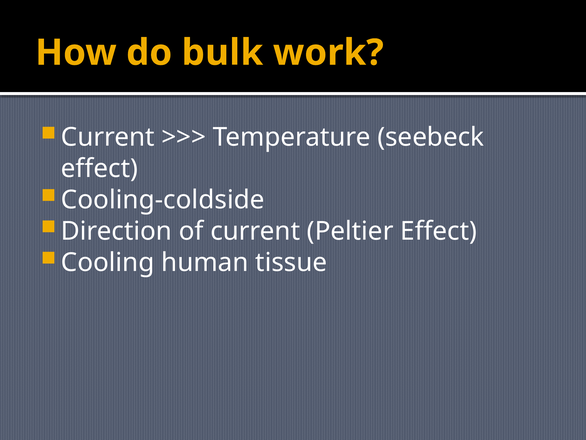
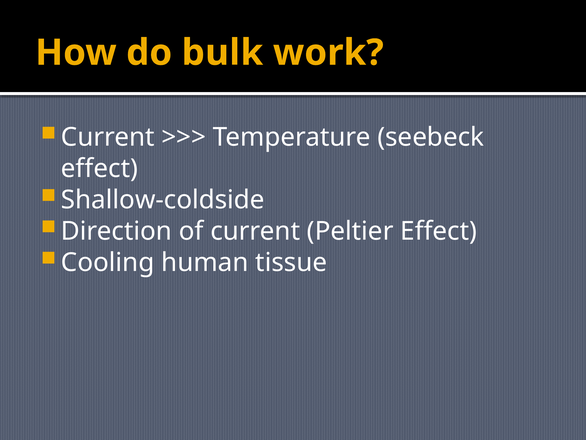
Cooling-coldside: Cooling-coldside -> Shallow-coldside (163, 200)
